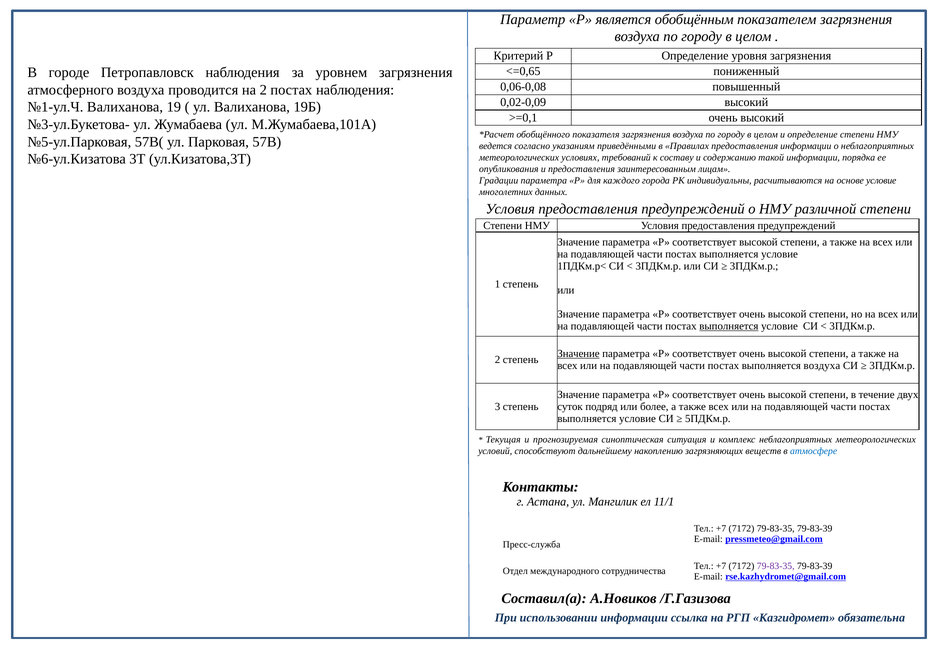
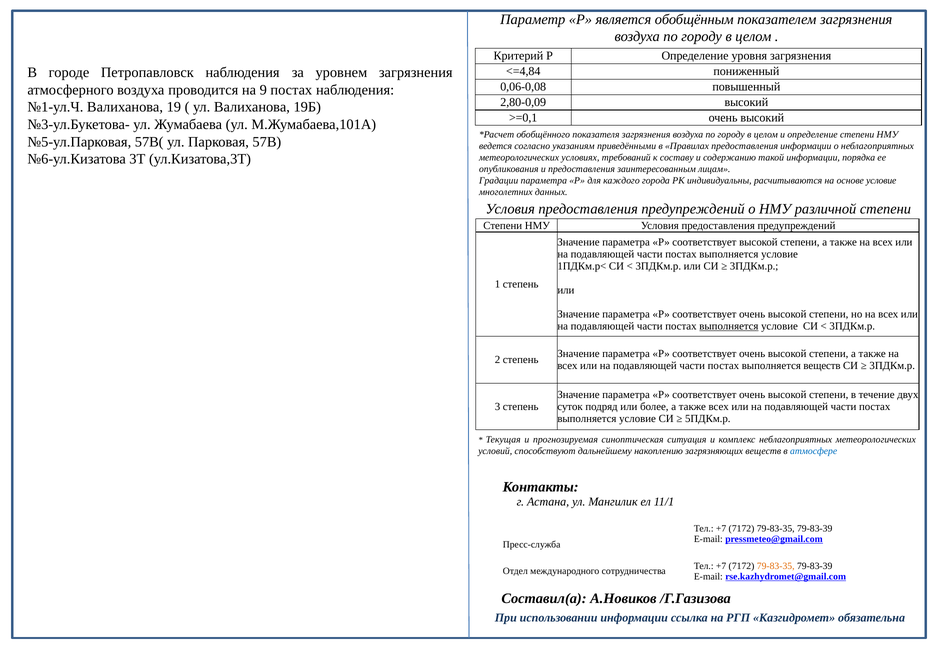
<=0,65: <=0,65 -> <=4,84 (523, 71)
на 2: 2 -> 9 (263, 90)
0,02-0,09: 0,02-0,09 -> 2,80-0,09 (523, 102)
Значение underline: present -> none (579, 354)
выполняется воздуха: воздуха -> веществ (822, 366)
79-83-35 colour: purple -> orange (776, 566)
